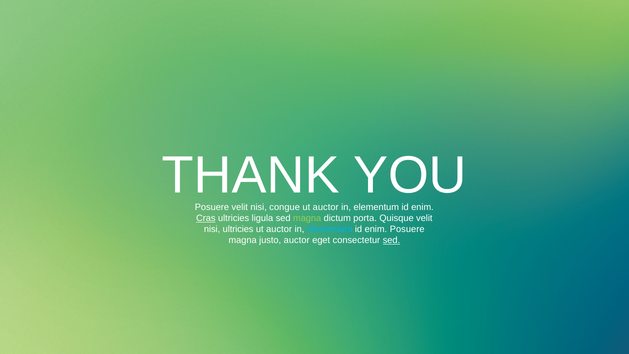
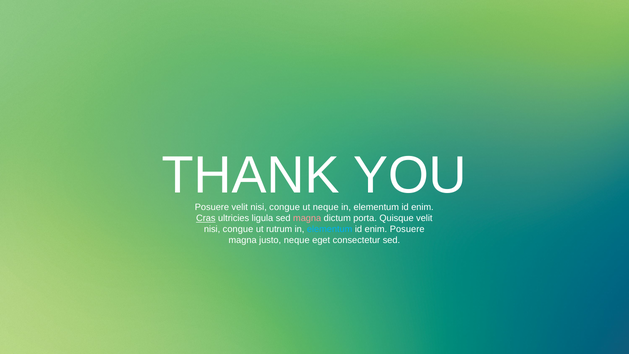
auctor: auctor -> neque (326, 207)
magna colour: light green -> pink (307, 218)
ultricies: ultricies -> congue (238, 229)
auctor: auctor -> rutrum (279, 229)
justo auctor: auctor -> neque (297, 240)
sed underline: present -> none (391, 240)
